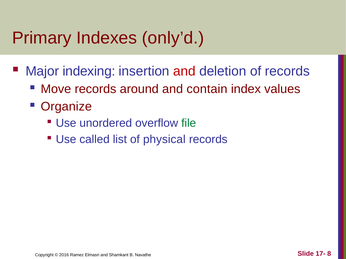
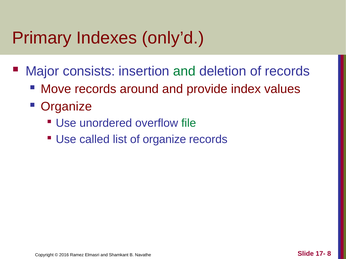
indexing: indexing -> consists (89, 71)
and colour: red -> green (184, 71)
contain: contain -> provide (207, 89)
of physical: physical -> organize (164, 140)
